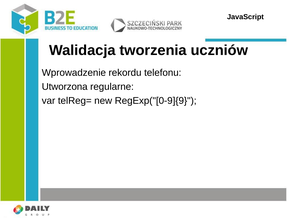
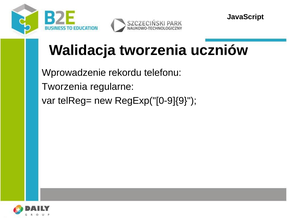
Utworzona: Utworzona -> Tworzenia (65, 87)
